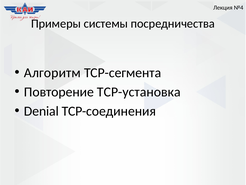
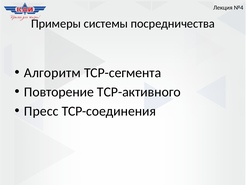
TCP-установка: TCP-установка -> TCP-активного (139, 92)
Denial: Denial -> Пресс (41, 111)
